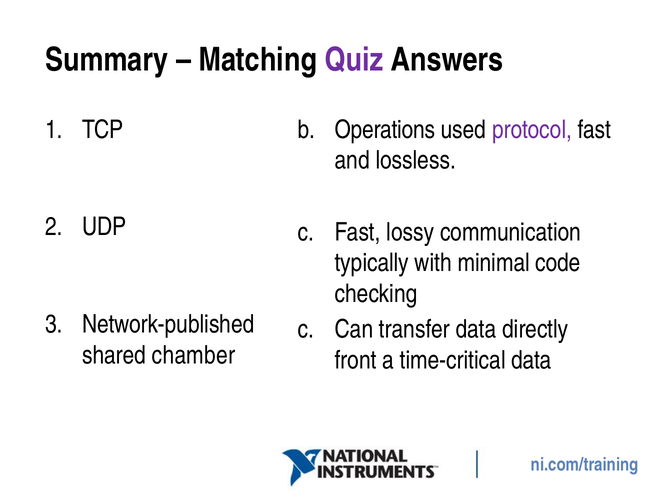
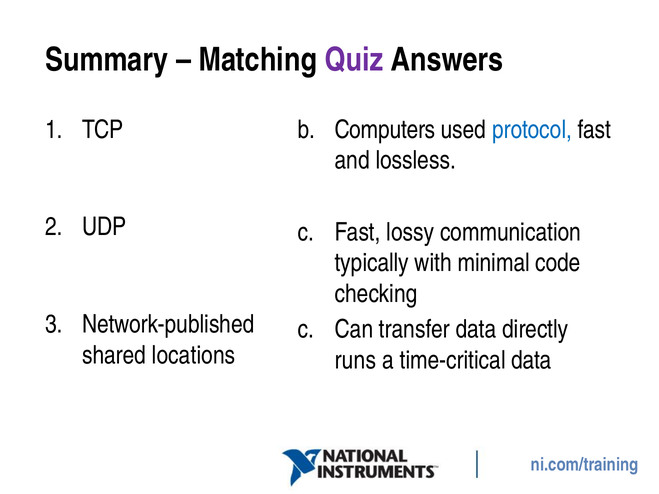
Operations: Operations -> Computers (385, 130)
protocol colour: purple -> blue (532, 130)
chamber: chamber -> locations (194, 355)
front: front -> runs (355, 360)
